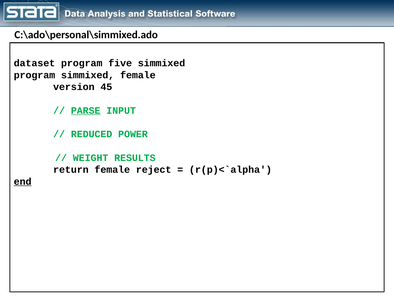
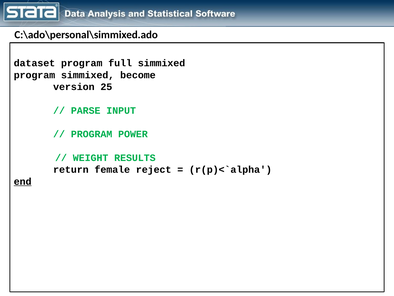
five: five -> full (120, 63)
simmixed female: female -> become (138, 75)
45: 45 -> 25 (106, 87)
PARSE underline: present -> none (86, 110)
REDUCED: REDUCED -> PROGRAM (92, 134)
